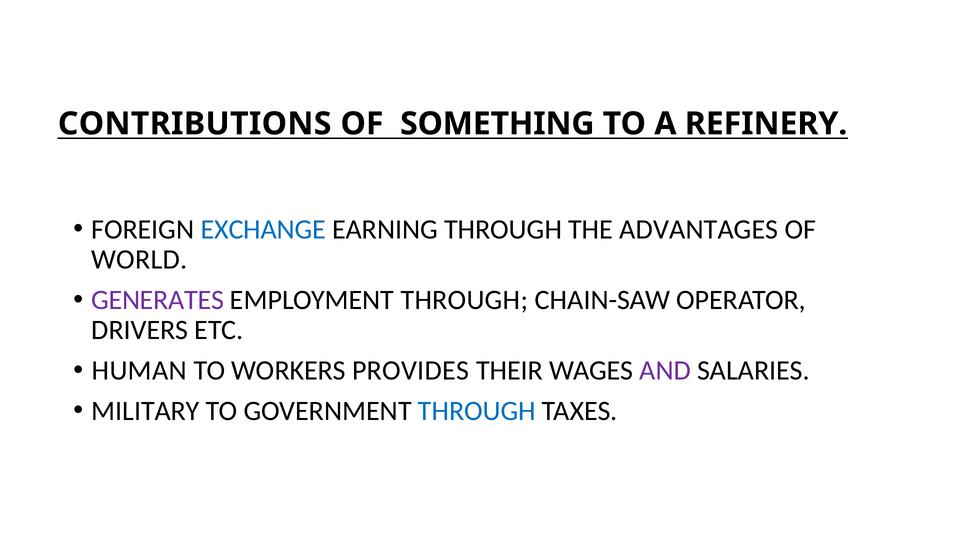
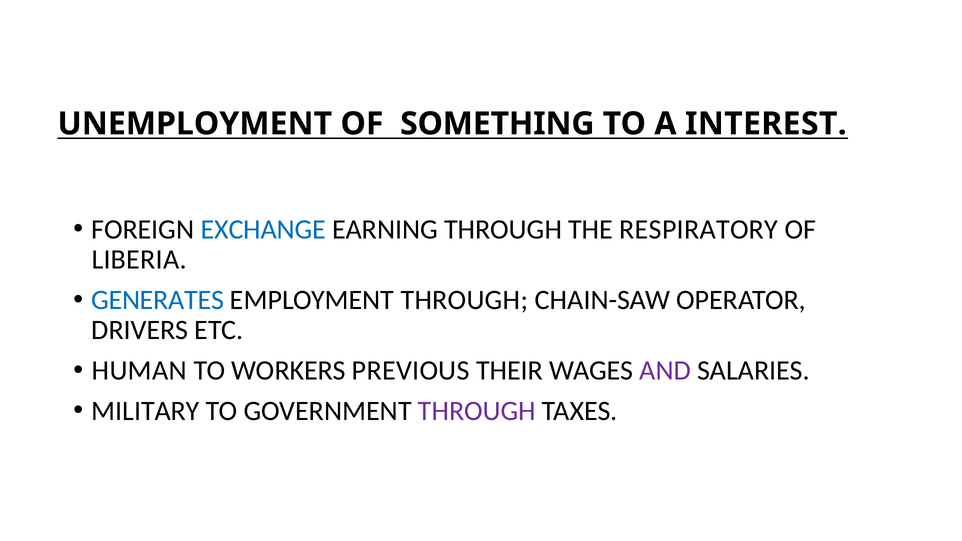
CONTRIBUTIONS: CONTRIBUTIONS -> UNEMPLOYMENT (195, 124)
REFINERY: REFINERY -> INTEREST (766, 124)
ADVANTAGES: ADVANTAGES -> RESPIRATORY (699, 229)
WORLD: WORLD -> LIBERIA (139, 260)
GENERATES colour: purple -> blue (158, 300)
PROVIDES: PROVIDES -> PREVIOUS (411, 371)
THROUGH colour: blue -> purple (477, 411)
